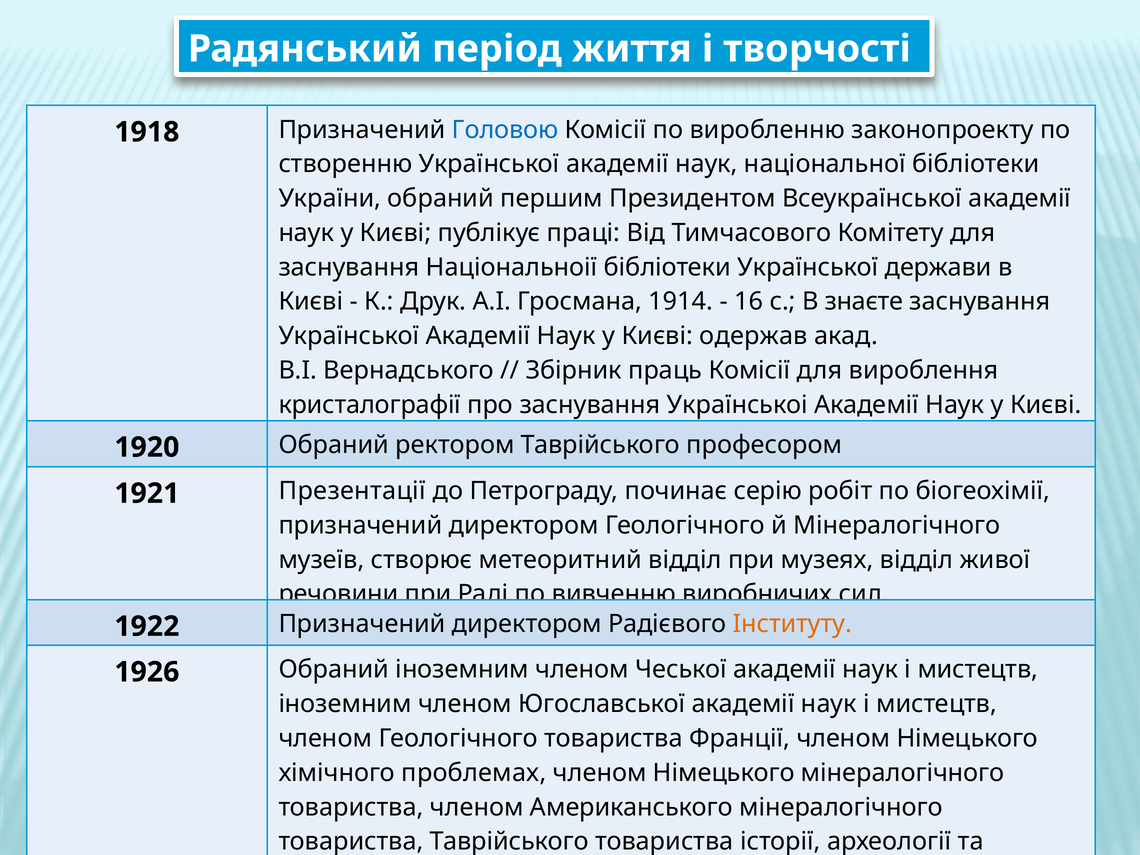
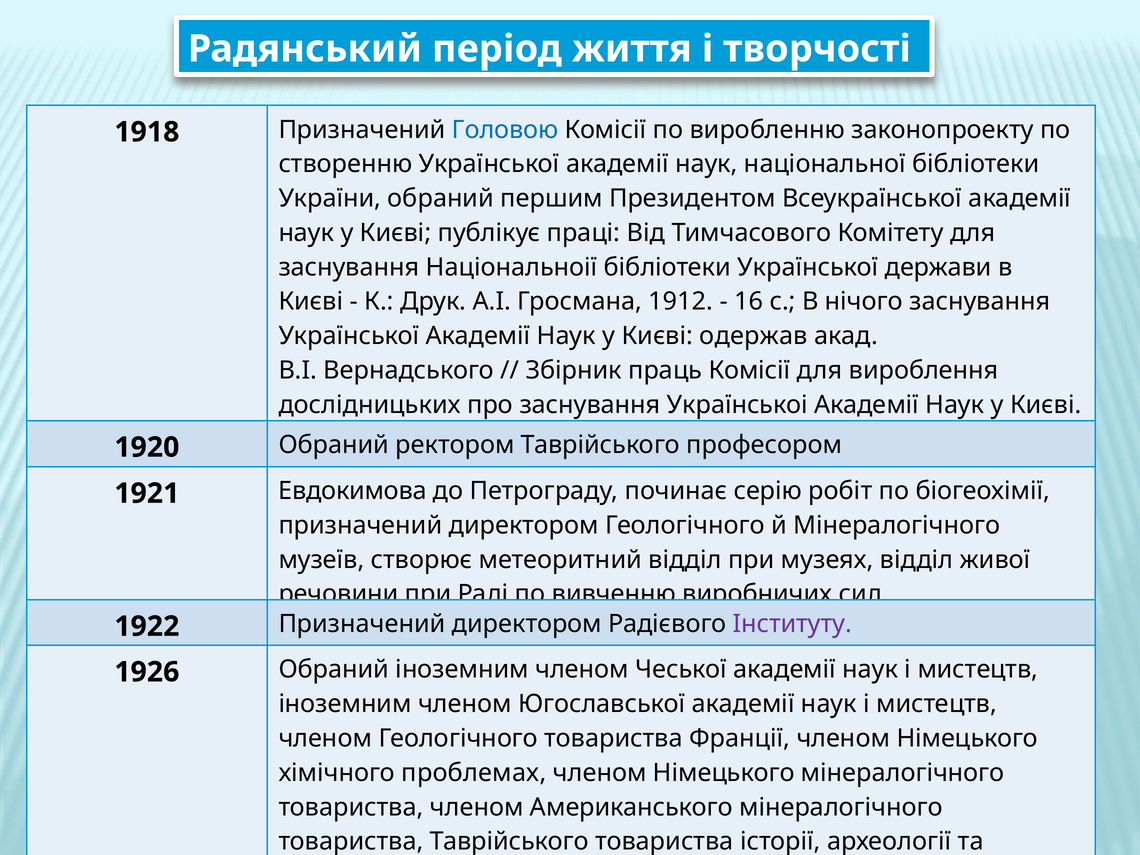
1914: 1914 -> 1912 (681, 302)
знаєте: знаєте -> нічого (864, 302)
кристалографiї: кристалографiї -> дослiдницьких (370, 405)
Презентації: Презентації -> Евдокимова (353, 491)
Iнституту colour: orange -> purple (792, 624)
